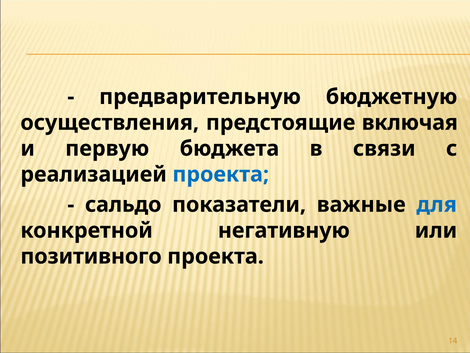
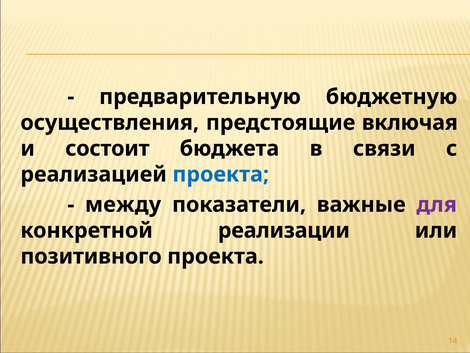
первую: первую -> состоит (107, 148)
сальдо: сальдо -> между (123, 204)
для colour: blue -> purple (437, 204)
негативную: негативную -> реализации (284, 230)
